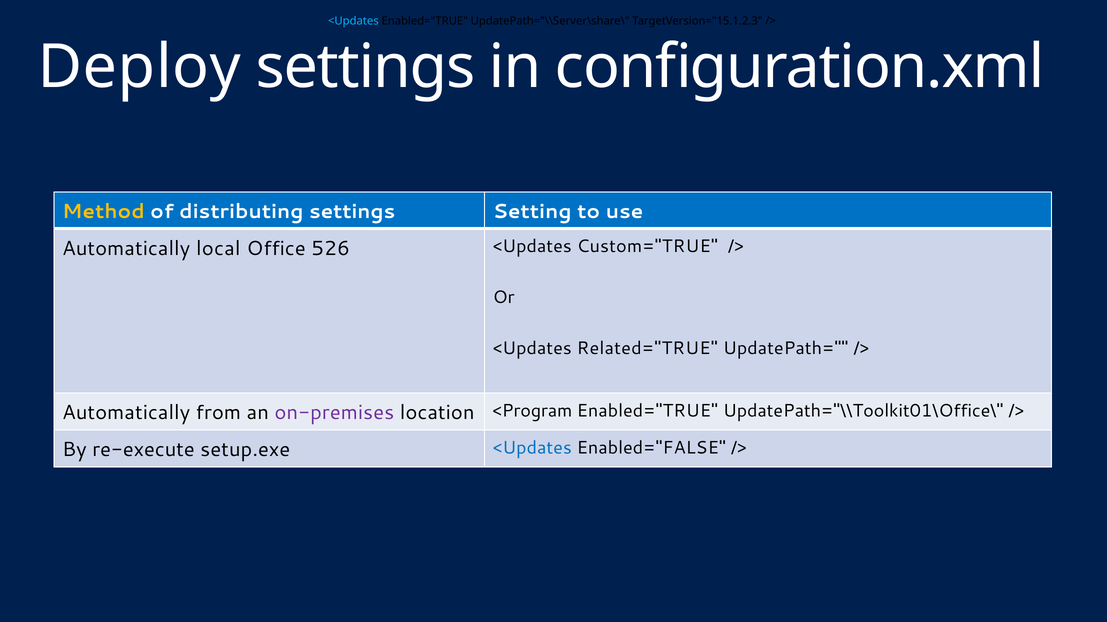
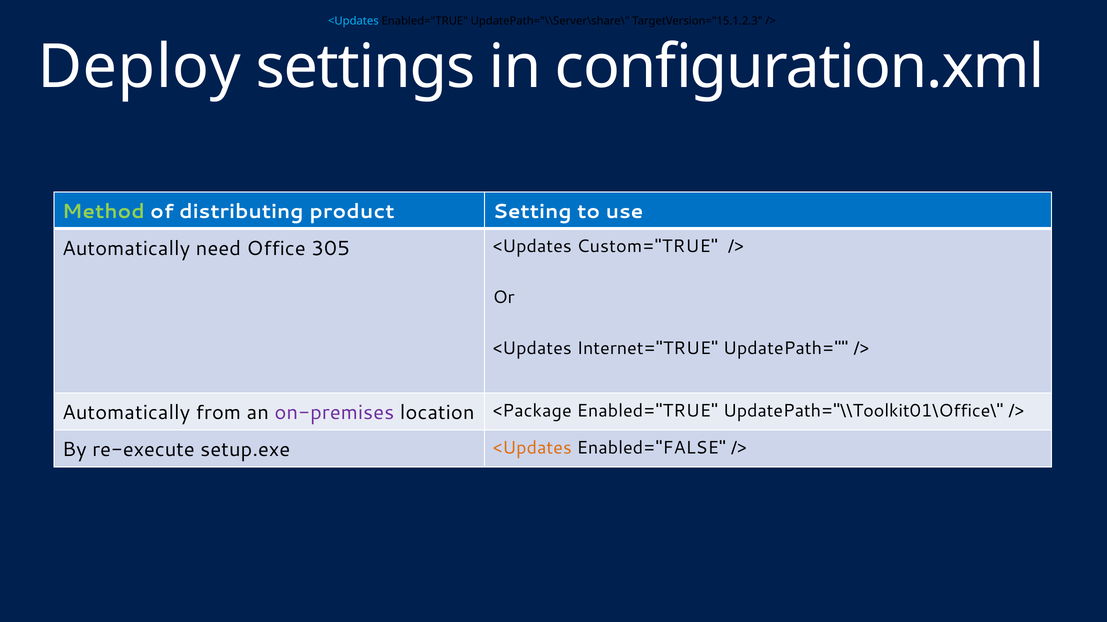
Method colour: yellow -> light green (103, 212)
distributing settings: settings -> product (352, 212)
local: local -> need (218, 249)
526: 526 -> 305 (331, 249)
Related="TRUE: Related="TRUE -> Internet="TRUE (647, 349)
<Program: <Program -> <Package (532, 411)
<Updates colour: blue -> orange (532, 448)
